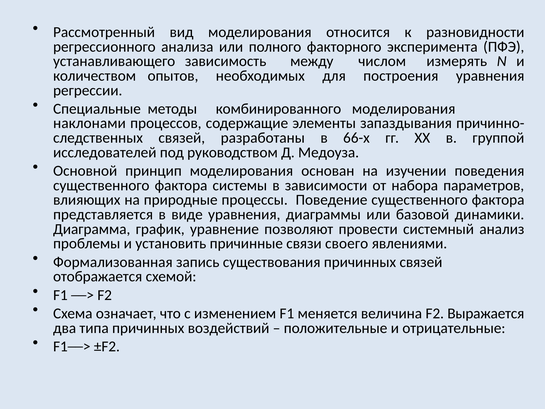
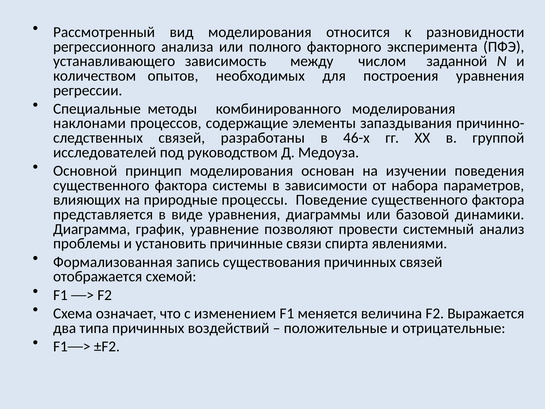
измерять: измерять -> заданной (457, 61)
66-х: 66-х -> 46-х (356, 138)
своего: своего -> спирта (347, 243)
